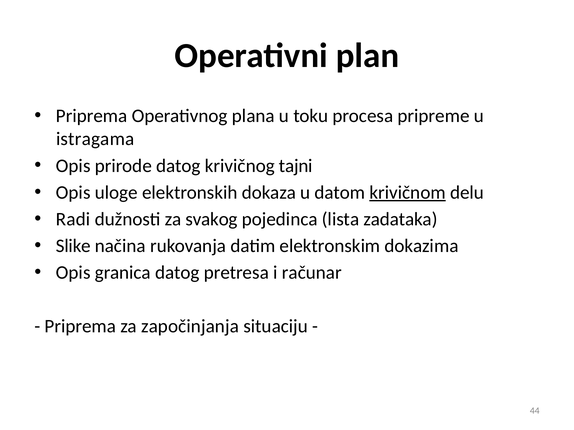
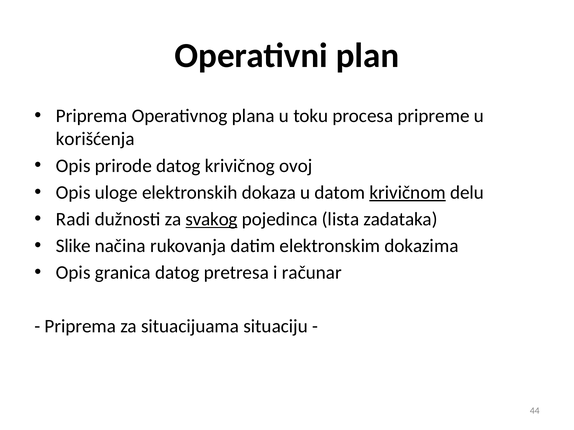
istragama: istragama -> korišćenja (95, 139)
tajni: tajni -> ovoj (296, 166)
svakog underline: none -> present (212, 219)
započinjanja: započinjanja -> situacijuama (190, 327)
